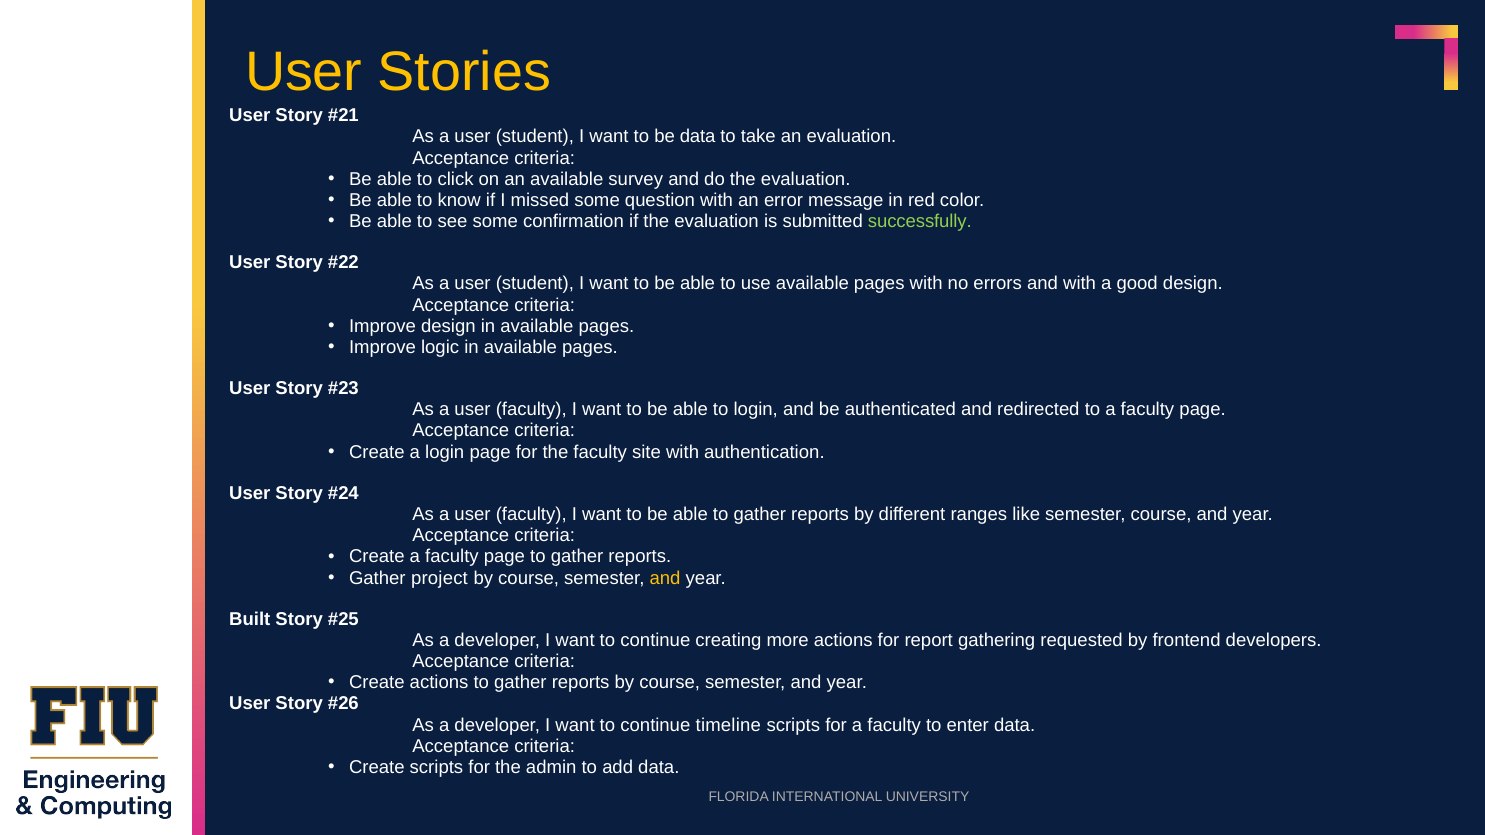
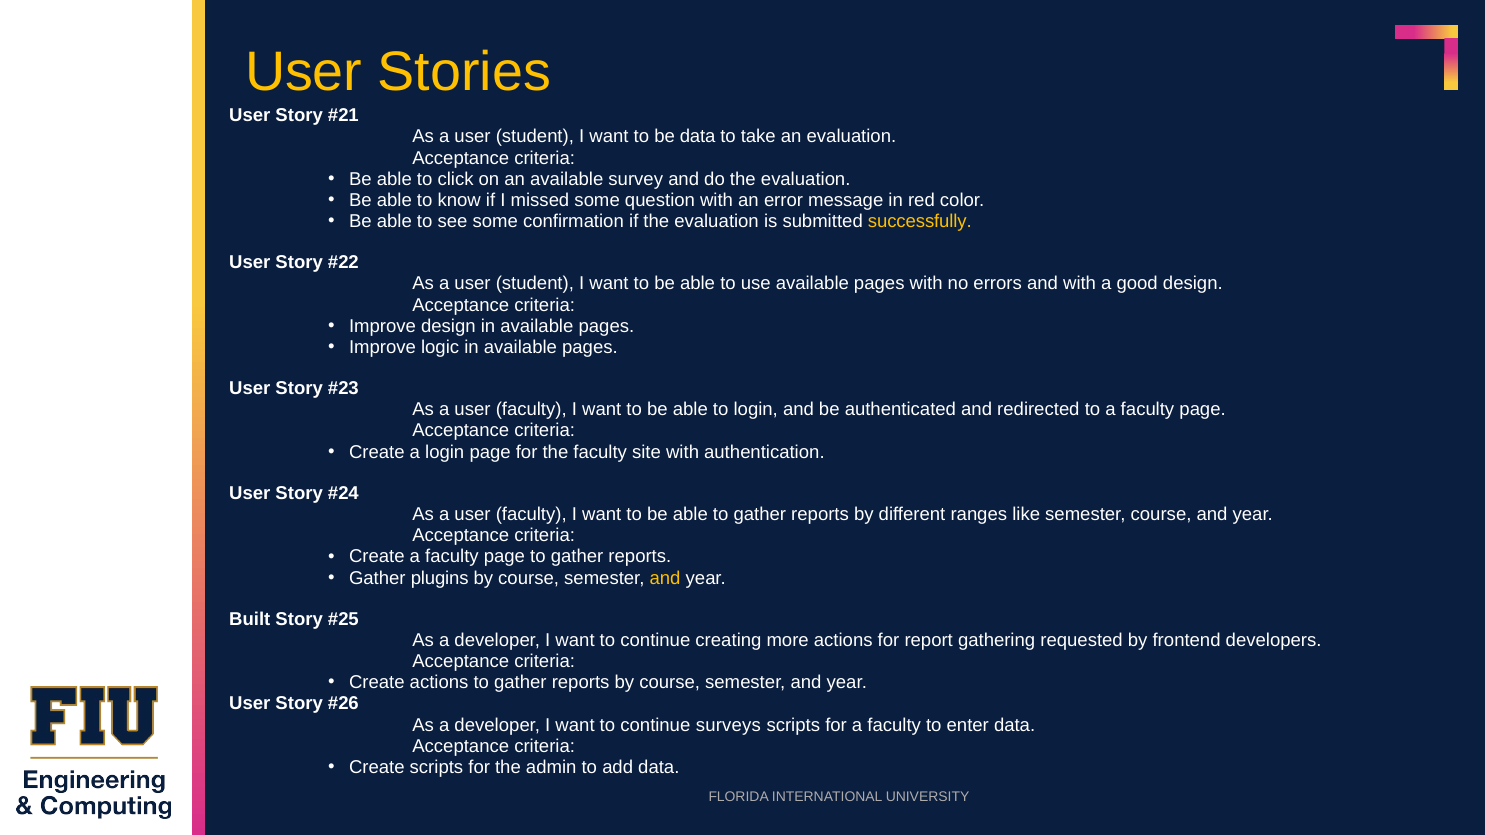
successfully colour: light green -> yellow (920, 221)
project: project -> plugins (440, 578)
timeline: timeline -> surveys (728, 725)
